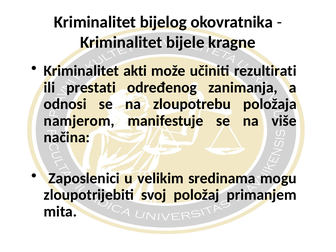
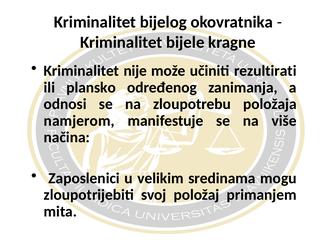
akti: akti -> nije (135, 71)
prestati: prestati -> plansko (91, 87)
